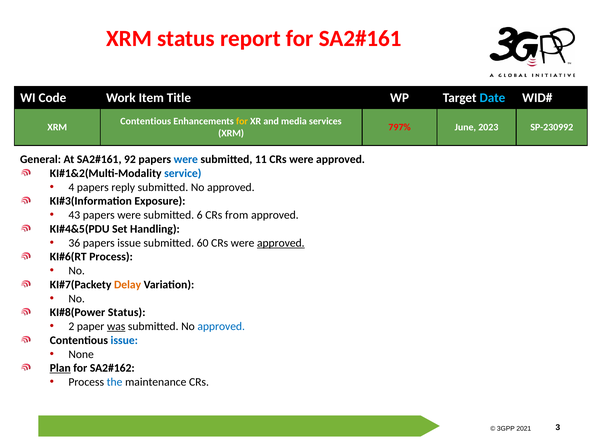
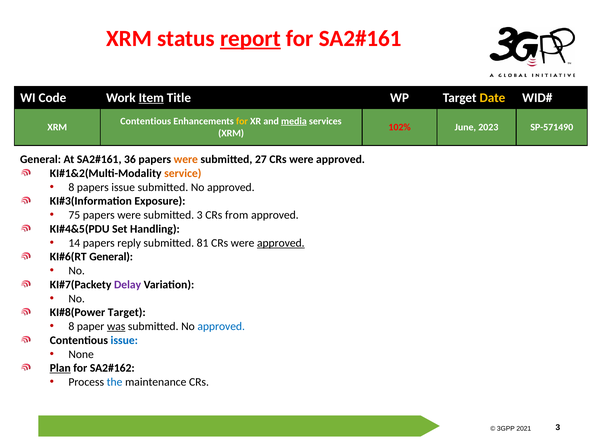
report underline: none -> present (250, 38)
Item underline: none -> present (151, 98)
Date colour: light blue -> yellow (492, 98)
media underline: none -> present (294, 121)
797%: 797% -> 102% (400, 127)
SP-230992: SP-230992 -> SP-571490 (552, 127)
92: 92 -> 36 (130, 159)
were colour: blue -> orange (186, 159)
11: 11 -> 27 (261, 159)
service colour: blue -> orange (183, 173)
4: 4 -> 8 (71, 187)
papers reply: reply -> issue (123, 187)
43: 43 -> 75 (74, 215)
submitted 6: 6 -> 3 (200, 215)
36: 36 -> 14 (74, 242)
papers issue: issue -> reply (129, 242)
60: 60 -> 81 (203, 242)
Process: Process -> General (111, 256)
Delay colour: orange -> purple (128, 284)
Status: Status -> Target (127, 312)
2: 2 -> 8 (71, 326)
